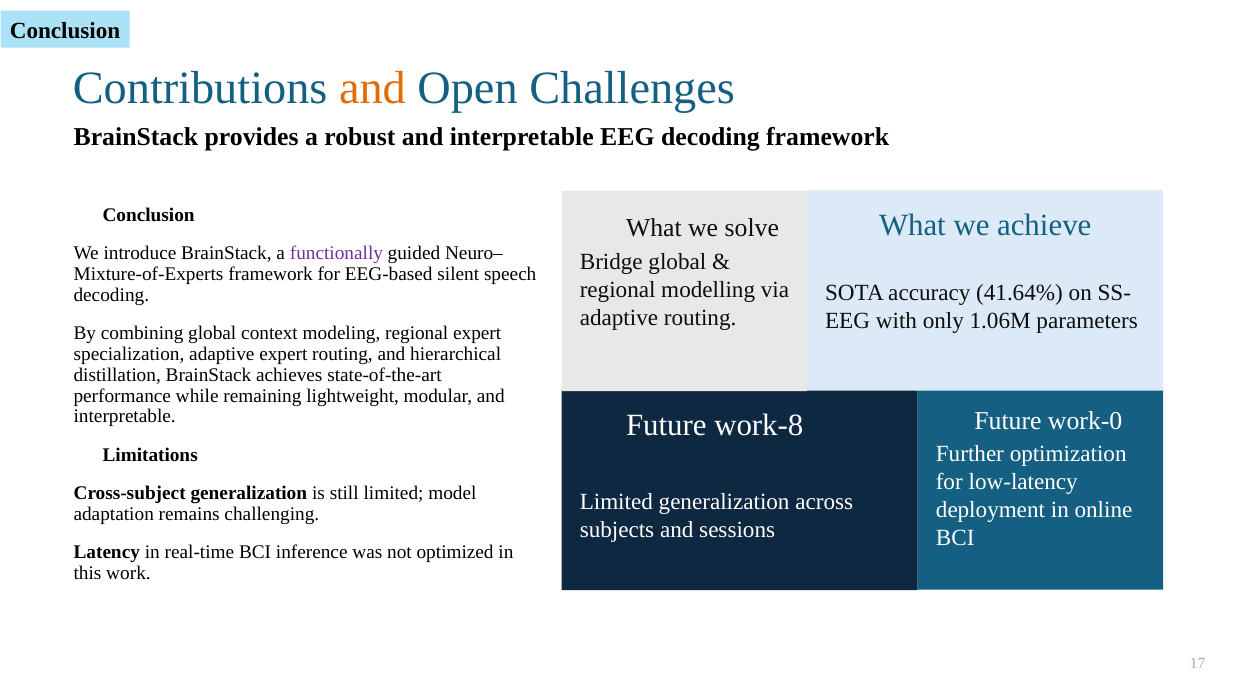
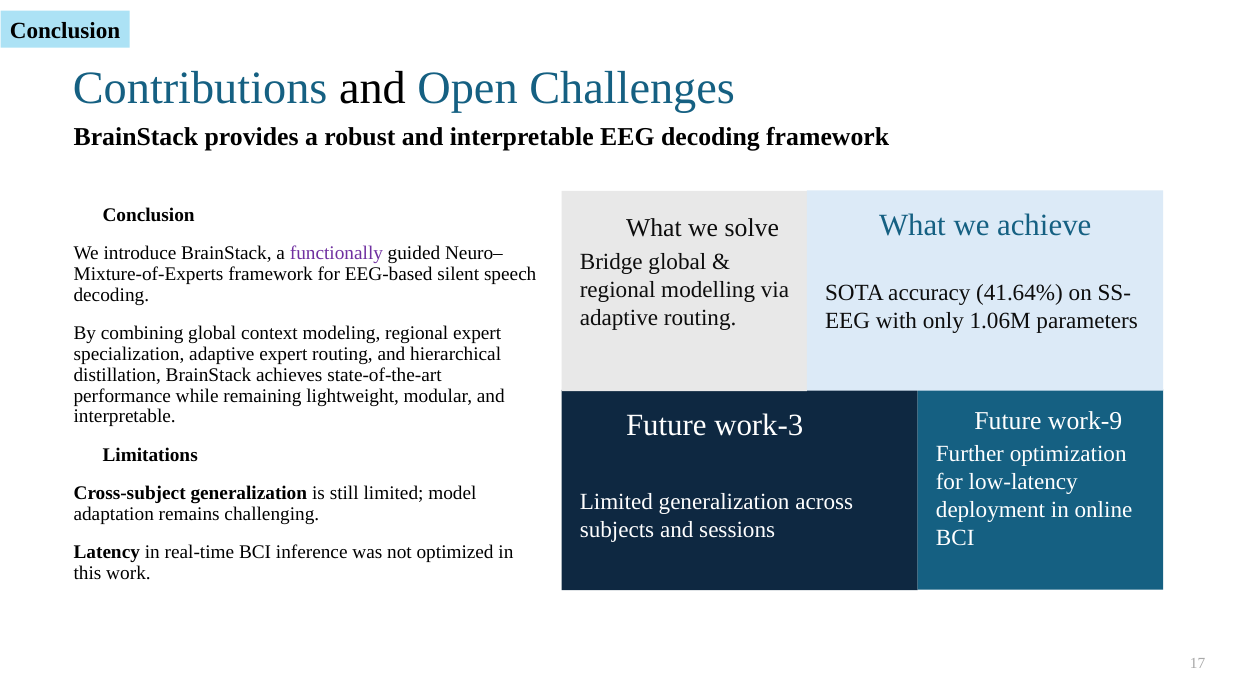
and colour: orange -> black (372, 88)
work-0: work-0 -> work-9 (1085, 421)
work-8: work-8 -> work-3 (759, 425)
